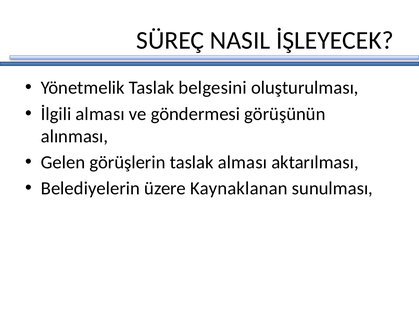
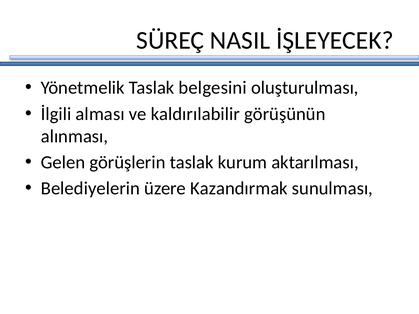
göndermesi: göndermesi -> kaldırılabilir (195, 114)
taslak alması: alması -> kurum (243, 162)
Kaynaklanan: Kaynaklanan -> Kazandırmak (239, 188)
